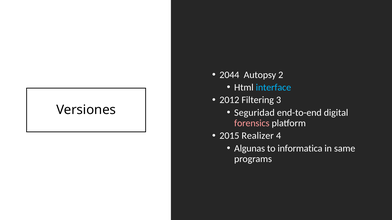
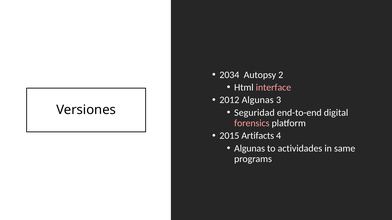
2044: 2044 -> 2034 (229, 75)
interface colour: light blue -> pink (273, 88)
2012 Filtering: Filtering -> Algunas (258, 100)
Realizer: Realizer -> Artifacts (258, 136)
informatica: informatica -> actividades (300, 149)
